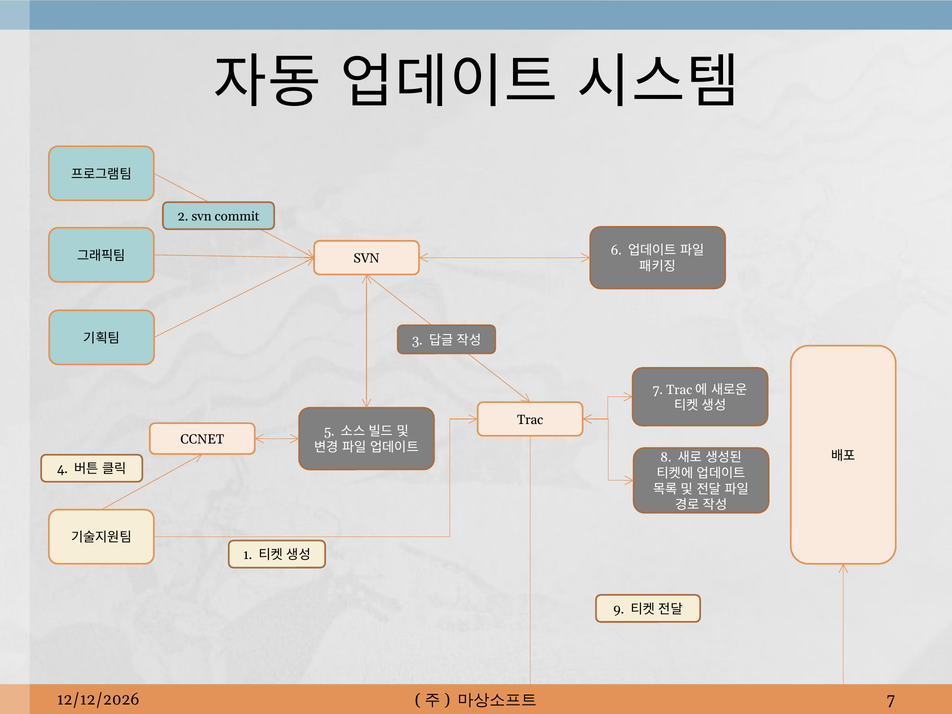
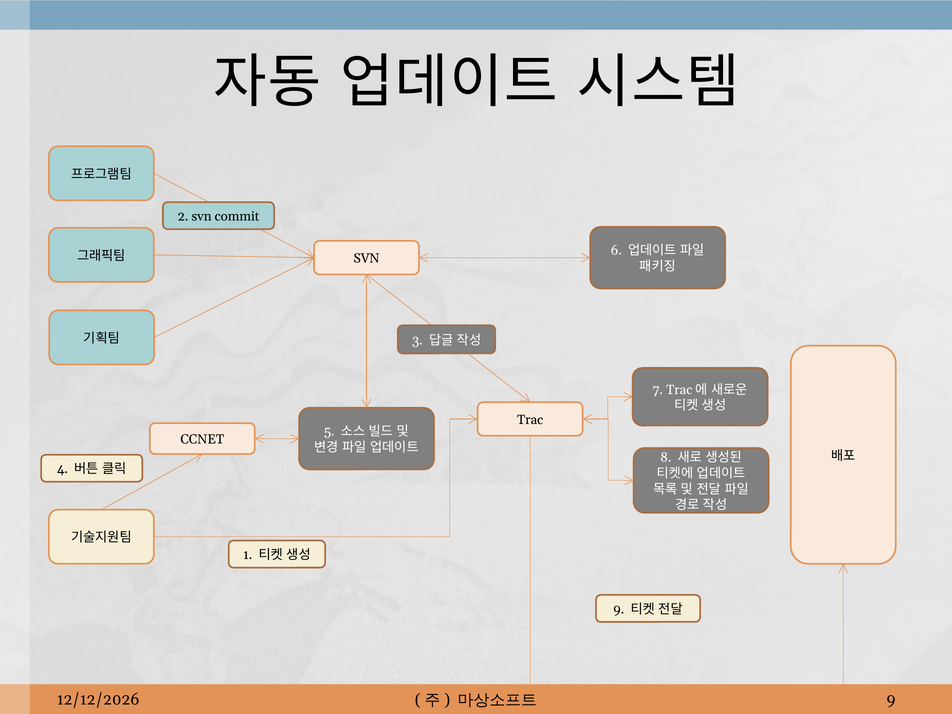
7: 7 -> 9 (891, 700)
